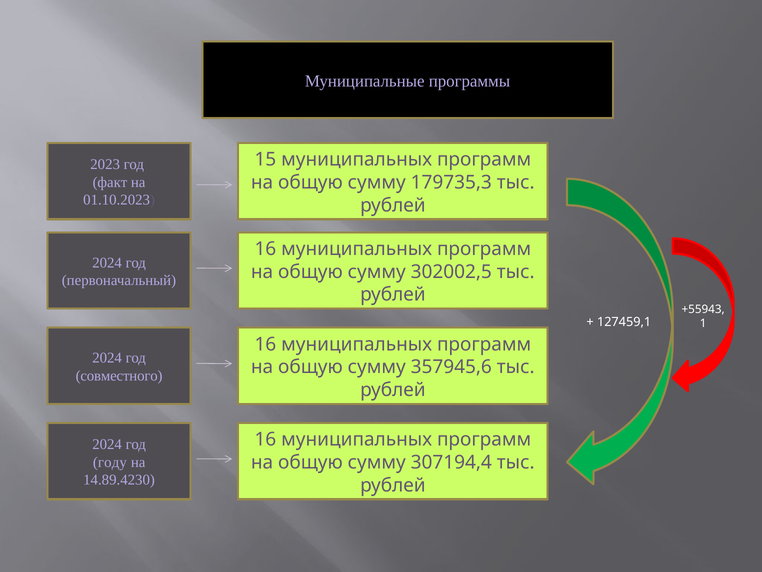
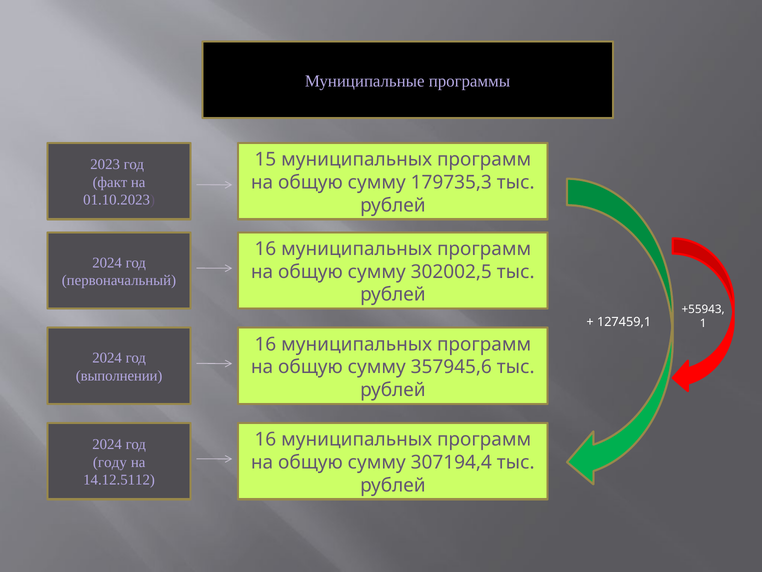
совместного: совместного -> выполнении (119, 375)
14.89.4230: 14.89.4230 -> 14.12.5112 (119, 480)
